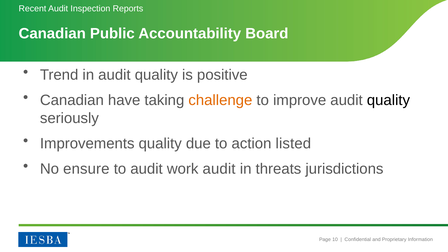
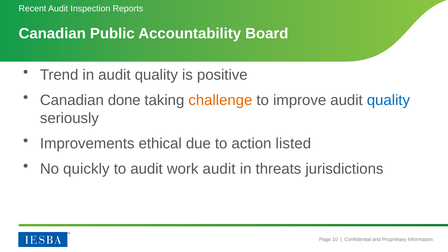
have: have -> done (124, 100)
quality colour: black -> blue (388, 100)
Improvements quality: quality -> ethical (160, 143)
ensure: ensure -> quickly (86, 169)
